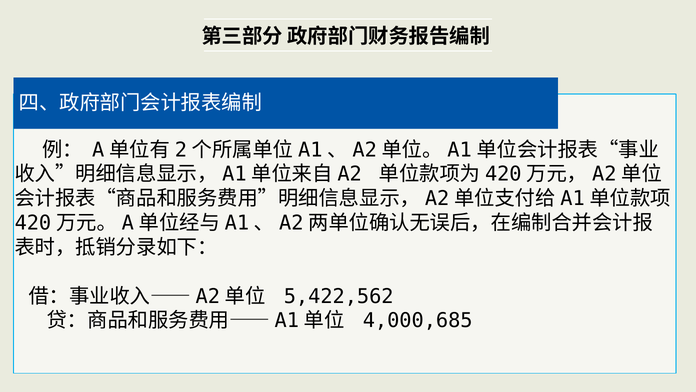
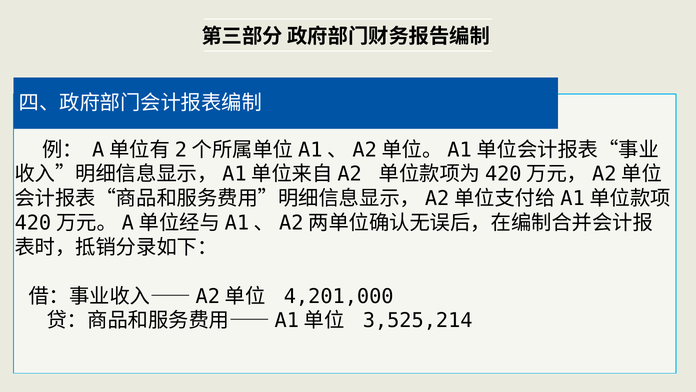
5,422,562: 5,422,562 -> 4,201,000 (339, 296)
4,000,685: 4,000,685 -> 3,525,214 (418, 320)
